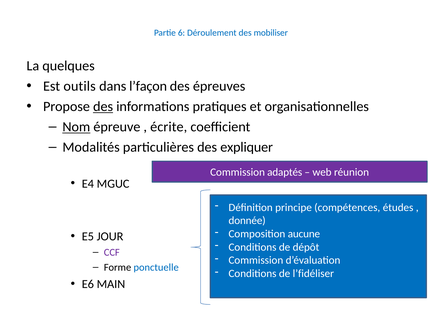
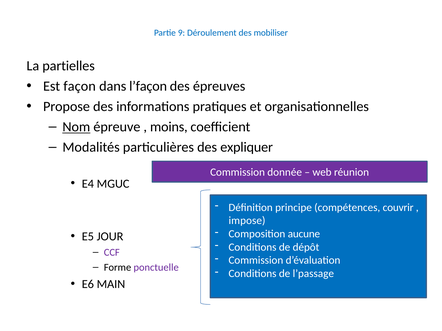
6: 6 -> 9 (181, 33)
quelques: quelques -> partielles (69, 66)
outils: outils -> façon (80, 86)
des underline: present -> none (103, 107)
écrite: écrite -> moins (169, 127)
adaptés: adaptés -> donnée (285, 173)
études: études -> couvrir (398, 208)
donnée: donnée -> impose (247, 221)
ponctuelle colour: blue -> purple (156, 268)
l’fidéliser: l’fidéliser -> l’passage (313, 274)
